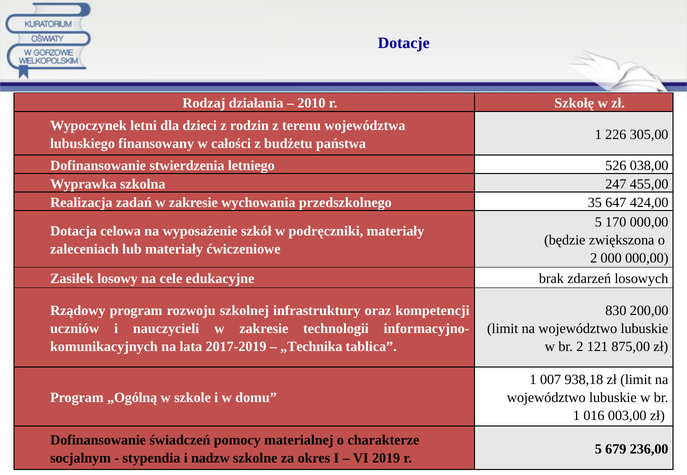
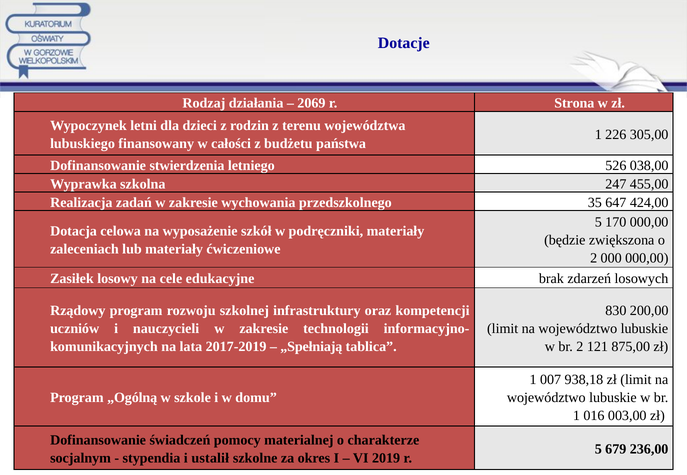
2010: 2010 -> 2069 (311, 103)
Szkołę: Szkołę -> Strona (574, 103)
„Technika: „Technika -> „Spełniają (311, 347)
nadzw: nadzw -> ustalił (210, 459)
